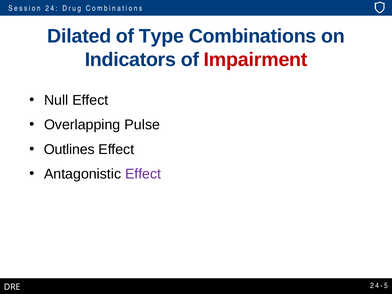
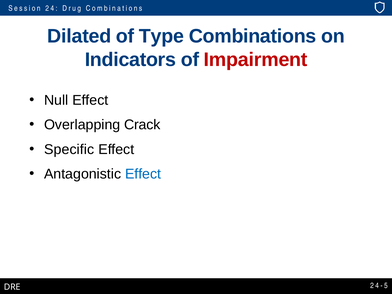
Pulse: Pulse -> Crack (142, 125)
Outlines: Outlines -> Specific (69, 149)
Effect colour: purple -> blue (143, 174)
